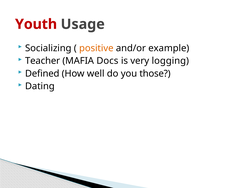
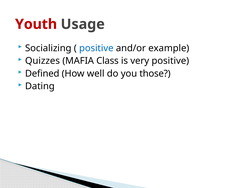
positive colour: orange -> blue (96, 48)
Teacher: Teacher -> Quizzes (42, 61)
Docs: Docs -> Class (108, 61)
very logging: logging -> positive (170, 61)
